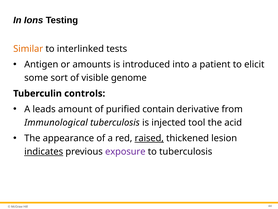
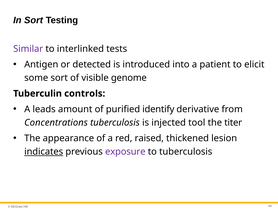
In Ions: Ions -> Sort (34, 20)
Similar colour: orange -> purple (28, 49)
amounts: amounts -> detected (92, 64)
contain: contain -> identify (158, 109)
Immunological: Immunological -> Concentrations (56, 122)
acid: acid -> titer (233, 122)
raised underline: present -> none (149, 138)
